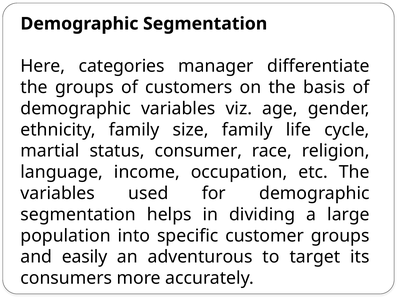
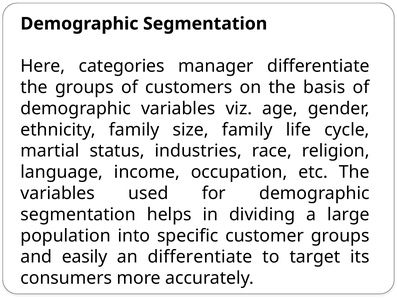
consumer: consumer -> industries (198, 151)
an adventurous: adventurous -> differentiate (200, 257)
